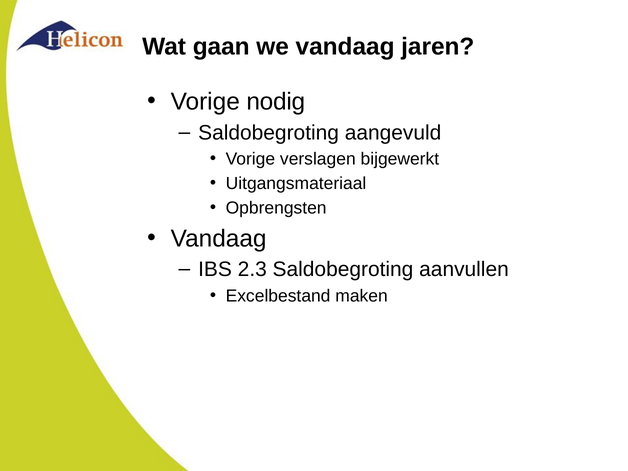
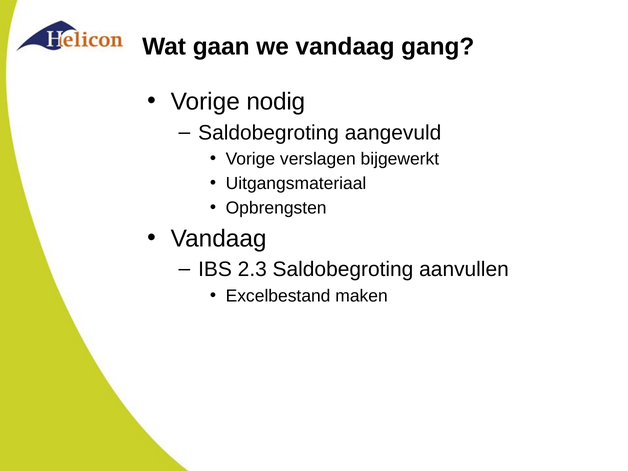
jaren: jaren -> gang (438, 47)
